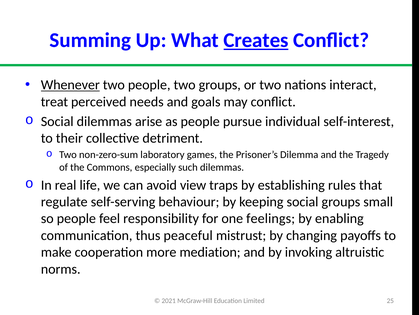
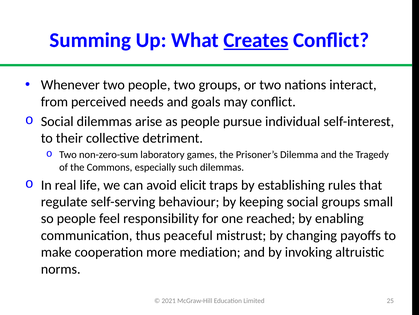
Whenever underline: present -> none (70, 85)
treat: treat -> from (54, 102)
view: view -> elicit (193, 185)
feelings: feelings -> reached (271, 218)
